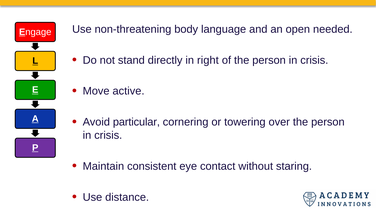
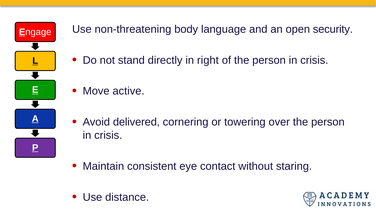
needed: needed -> security (333, 29)
particular: particular -> delivered (136, 122)
